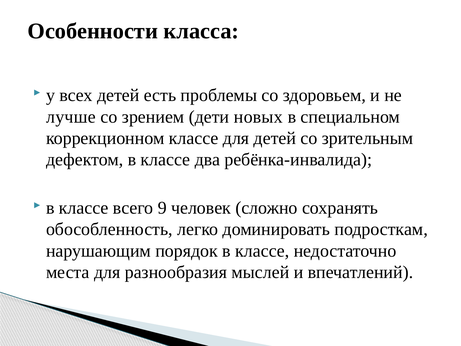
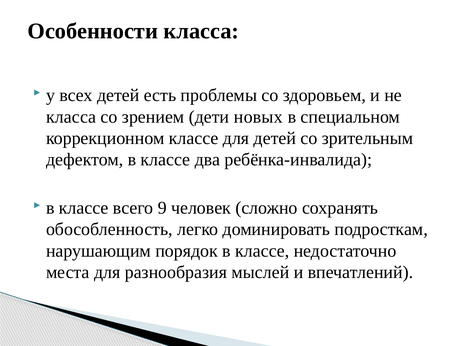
лучше: лучше -> класса (71, 117)
